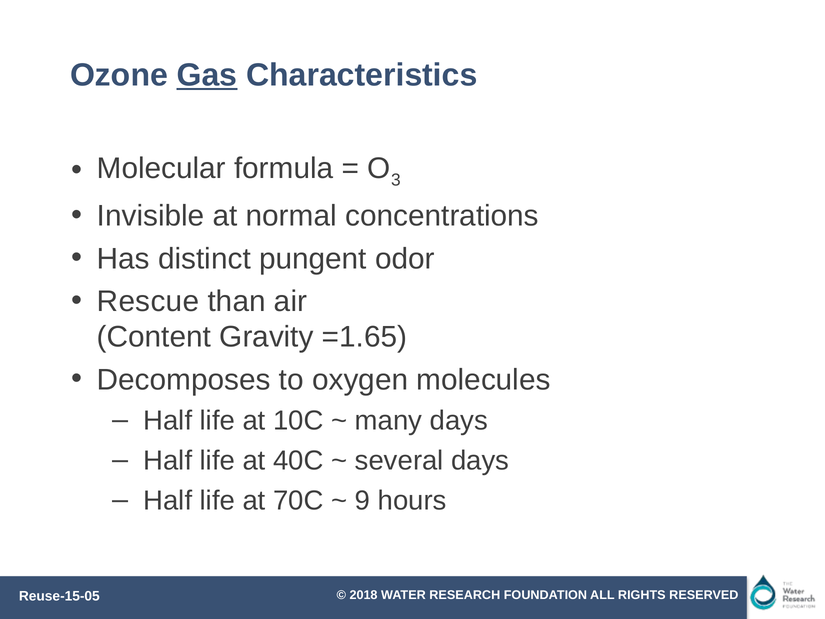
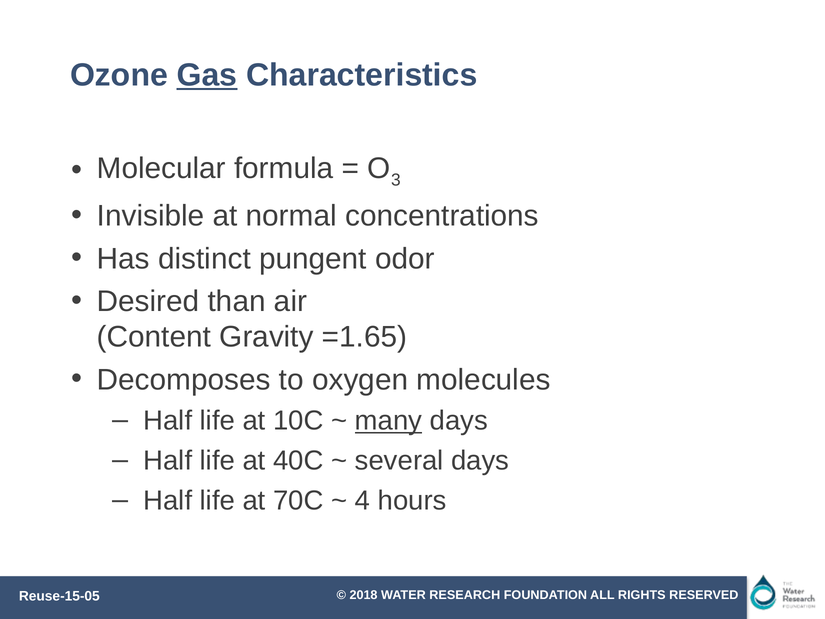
Rescue: Rescue -> Desired (148, 301)
many underline: none -> present (388, 421)
9: 9 -> 4 (362, 500)
